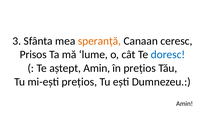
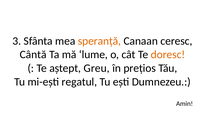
Prisos: Prisos -> Cântă (33, 55)
doresc colour: blue -> orange (168, 55)
aștept Amin: Amin -> Greu (97, 68)
mi-ești prețios: prețios -> regatul (79, 82)
